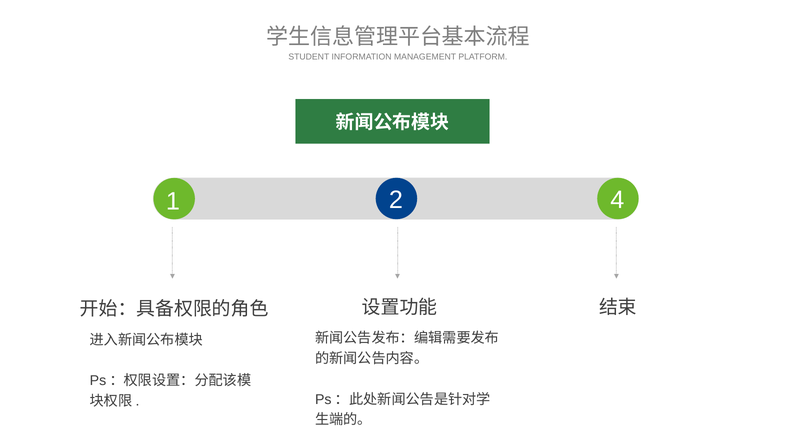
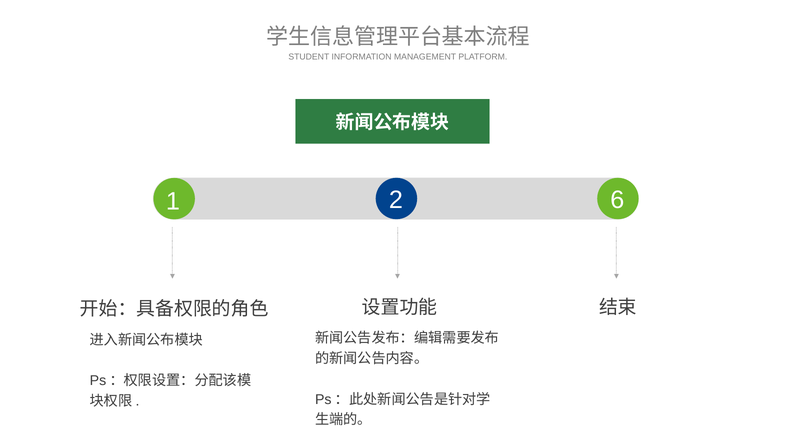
4: 4 -> 6 (617, 200)
